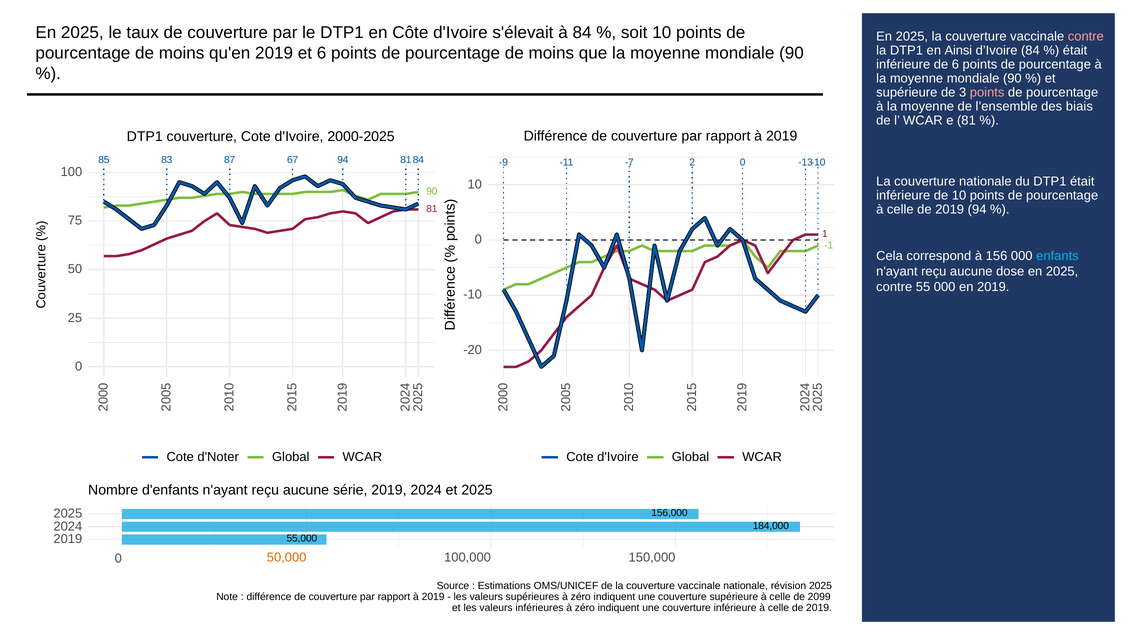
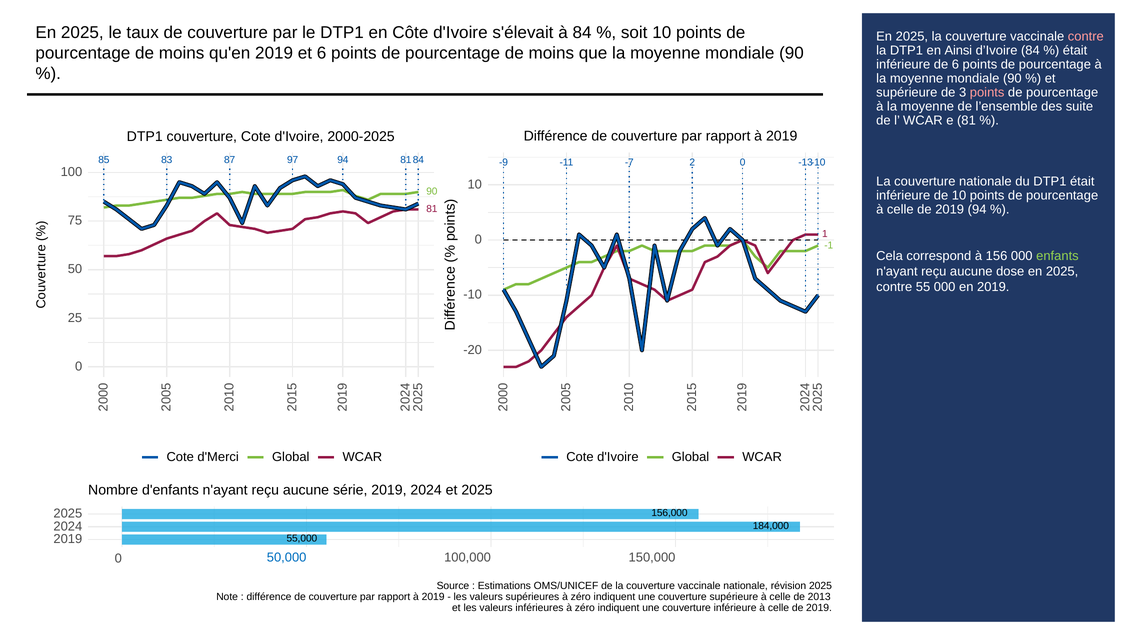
biais: biais -> suite (1079, 106)
67: 67 -> 97 (293, 160)
enfants colour: light blue -> light green (1057, 256)
d'Noter: d'Noter -> d'Merci (218, 457)
50,000 colour: orange -> blue (287, 558)
2099: 2099 -> 2013 (819, 597)
